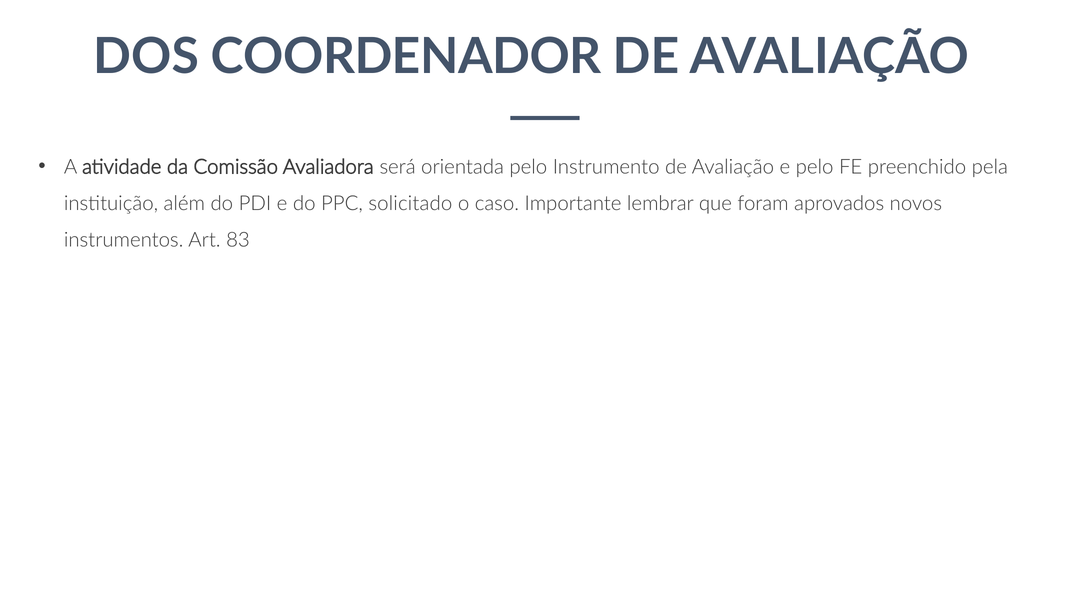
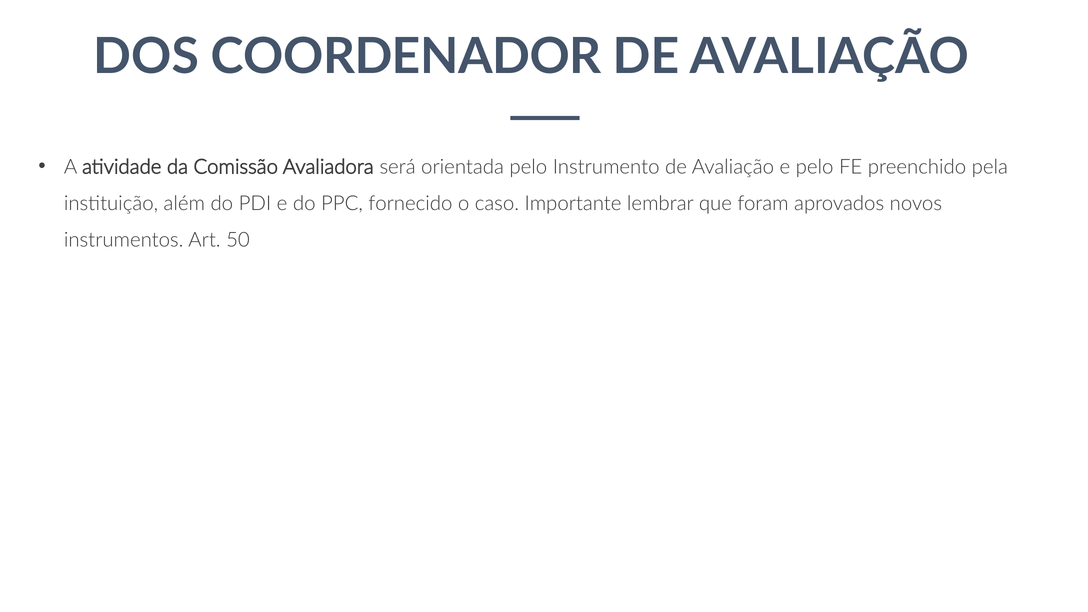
solicitado: solicitado -> fornecido (410, 204)
83: 83 -> 50 (238, 240)
